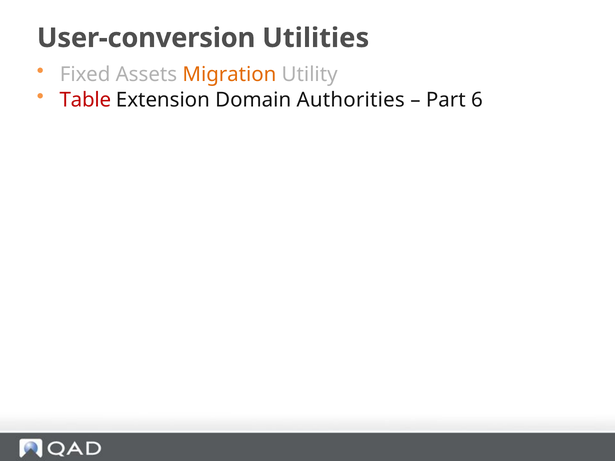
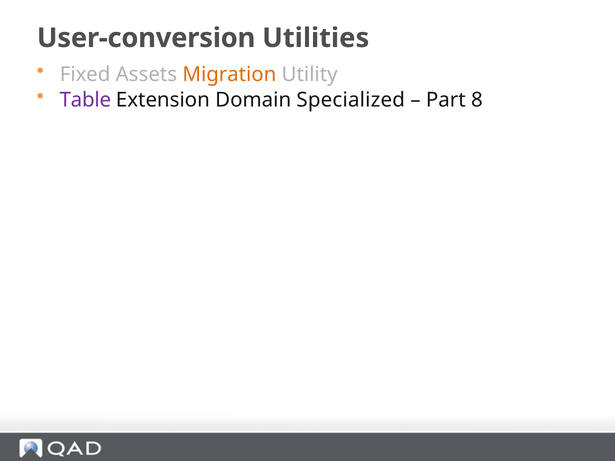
Table colour: red -> purple (85, 100)
Authorities: Authorities -> Specialized (351, 100)
6: 6 -> 8 (477, 100)
